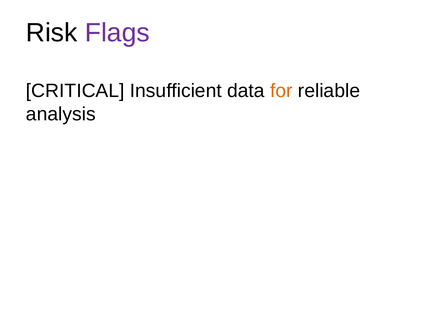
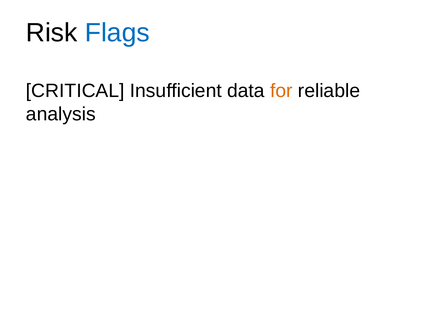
Flags colour: purple -> blue (117, 33)
